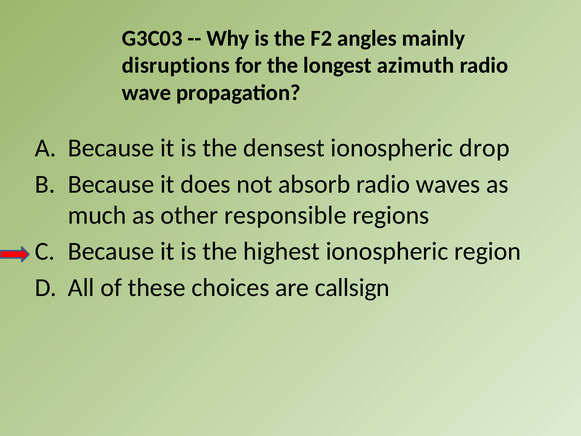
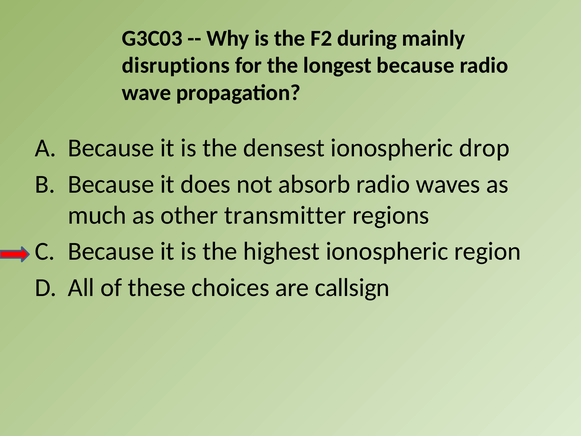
angles: angles -> during (367, 38)
longest azimuth: azimuth -> because (416, 65)
responsible: responsible -> transmitter (285, 215)
